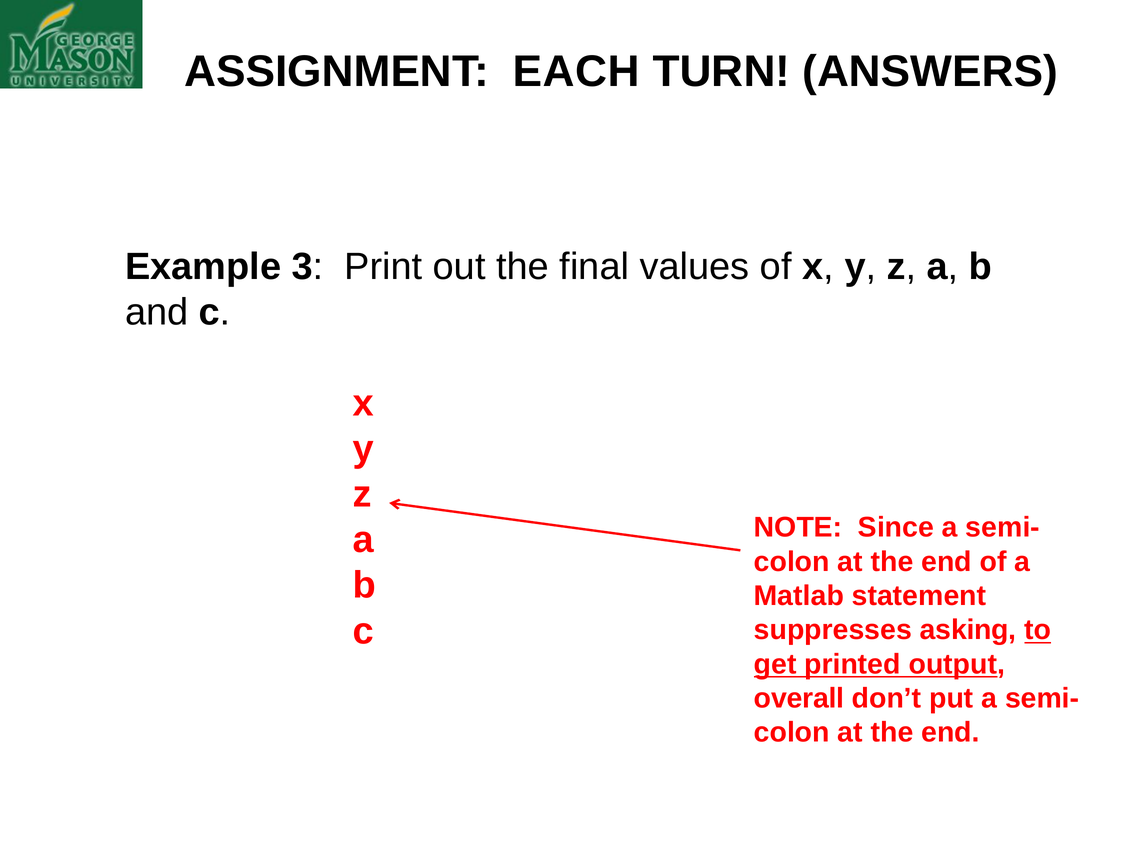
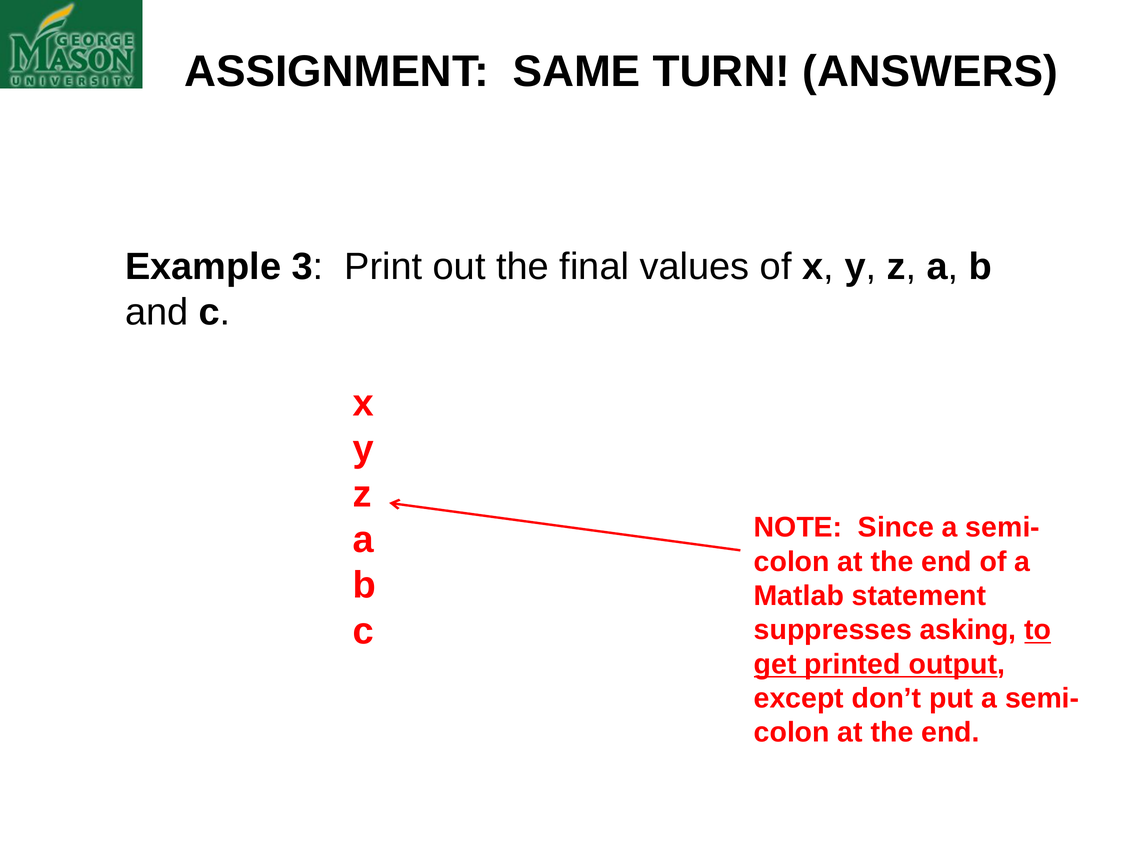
EACH: EACH -> SAME (576, 71)
overall: overall -> except (799, 699)
